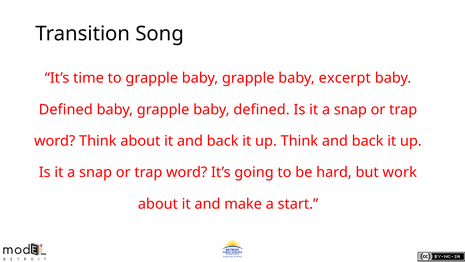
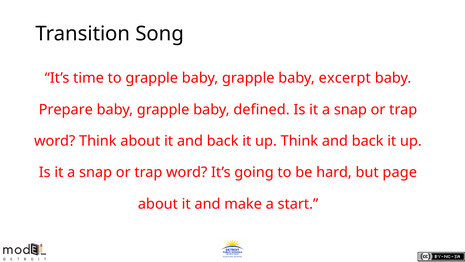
Defined: Defined -> Prepare (66, 109)
work: work -> page (400, 172)
